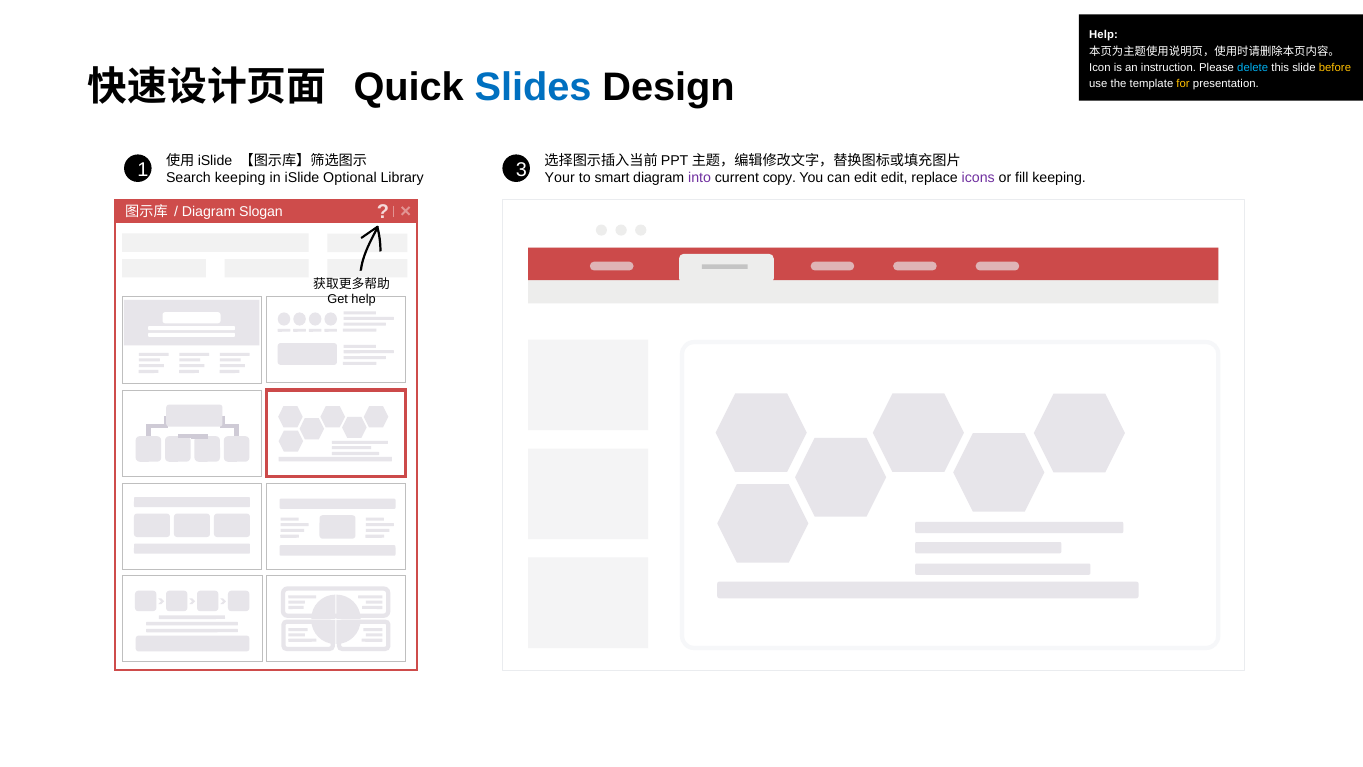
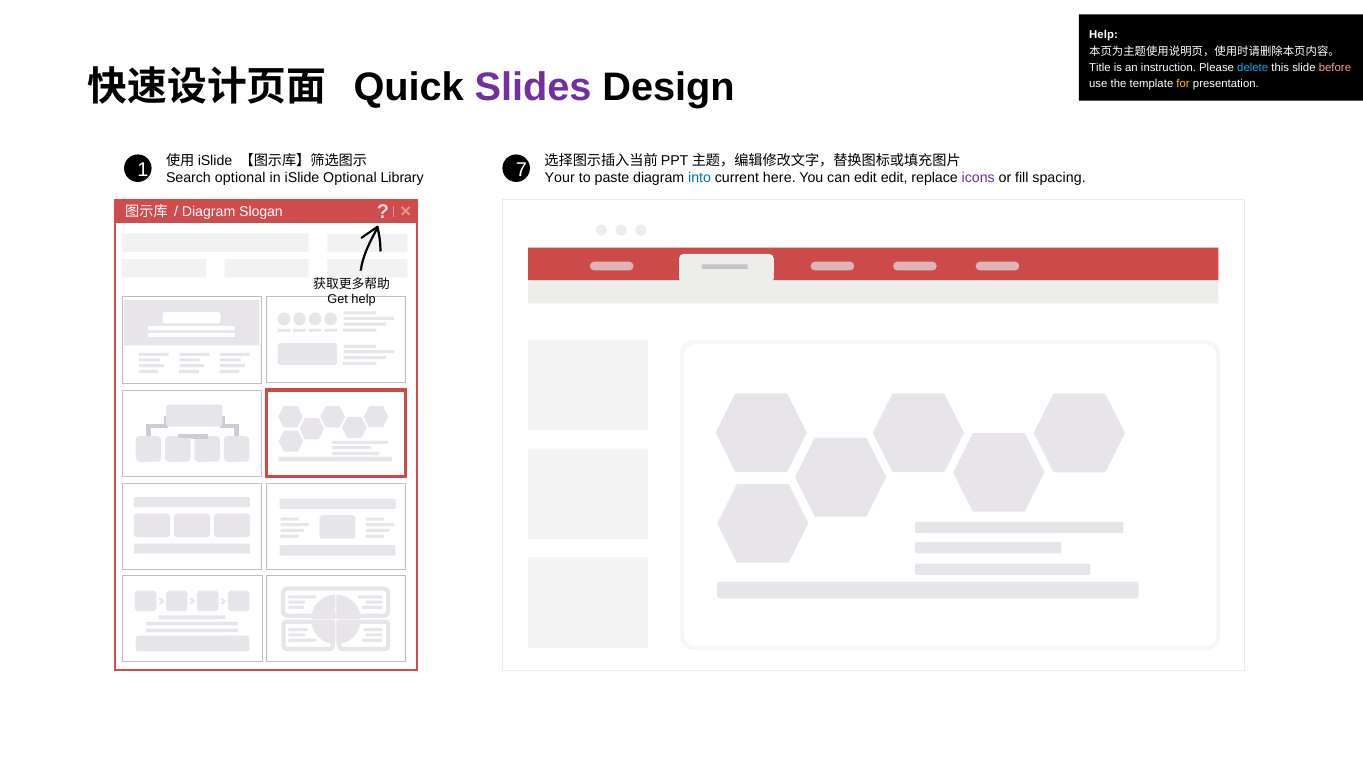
Icon: Icon -> Title (1100, 68)
before colour: yellow -> pink (1335, 68)
Slides colour: blue -> purple (533, 87)
3: 3 -> 7 (521, 169)
Search keeping: keeping -> optional (240, 178)
smart: smart -> paste (612, 178)
into colour: purple -> blue (700, 178)
copy: copy -> here (779, 178)
fill keeping: keeping -> spacing (1059, 178)
